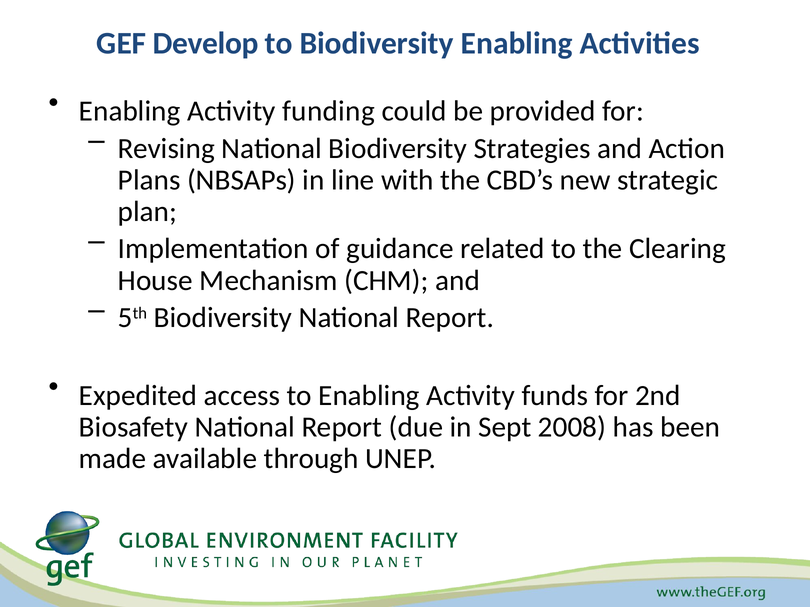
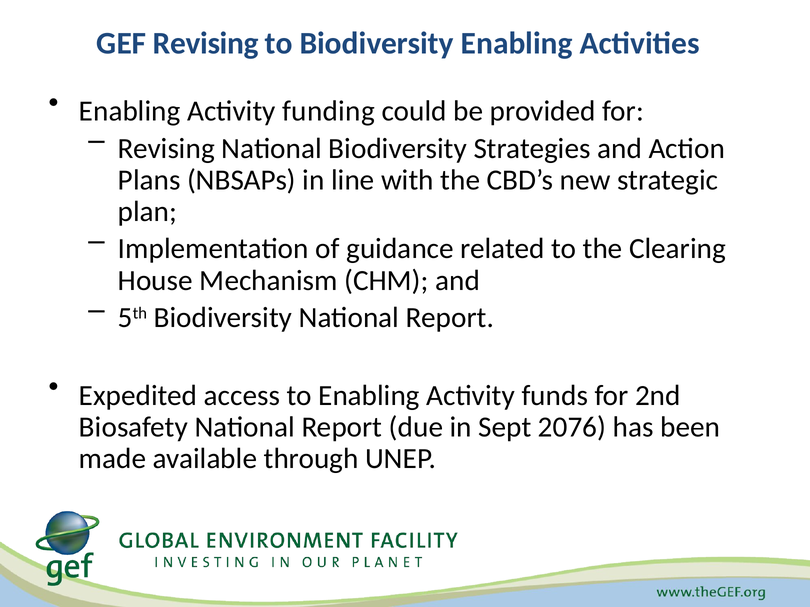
GEF Develop: Develop -> Revising (206, 43)
2008: 2008 -> 2076 (572, 427)
